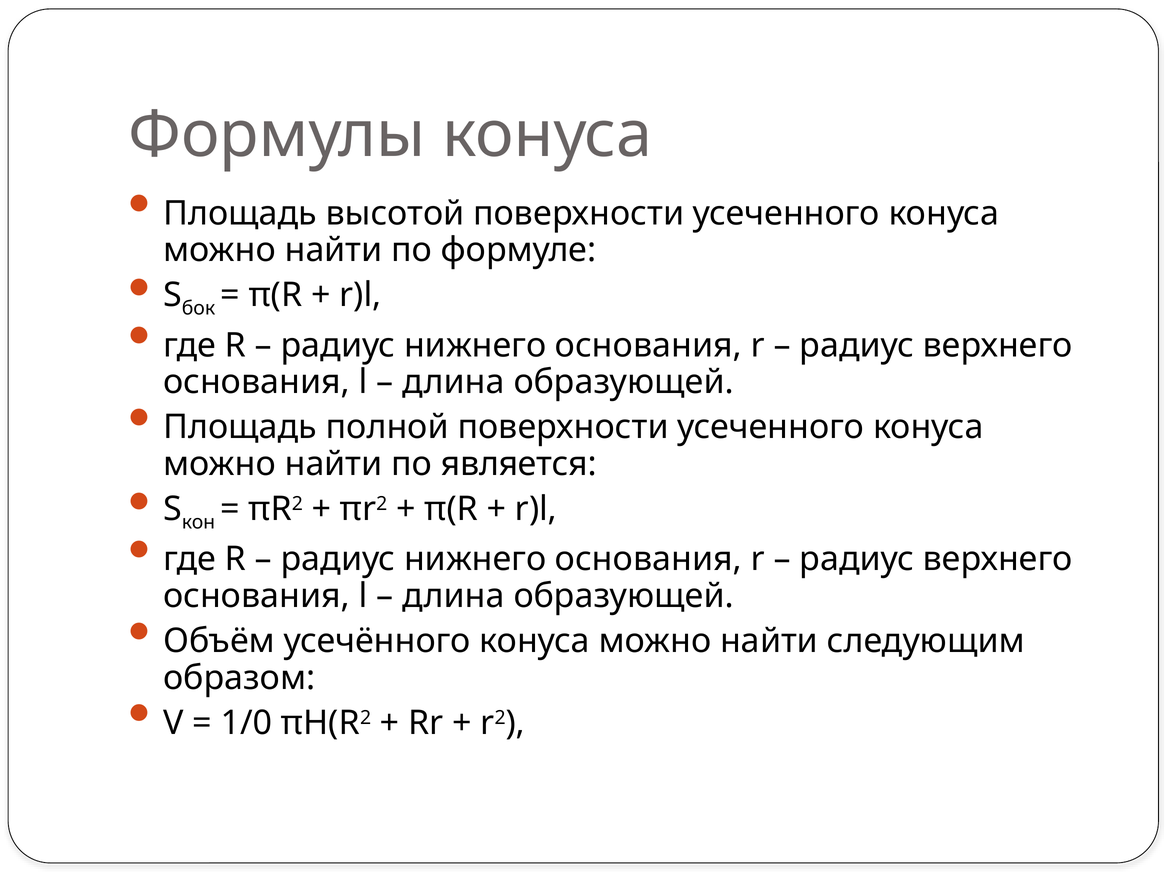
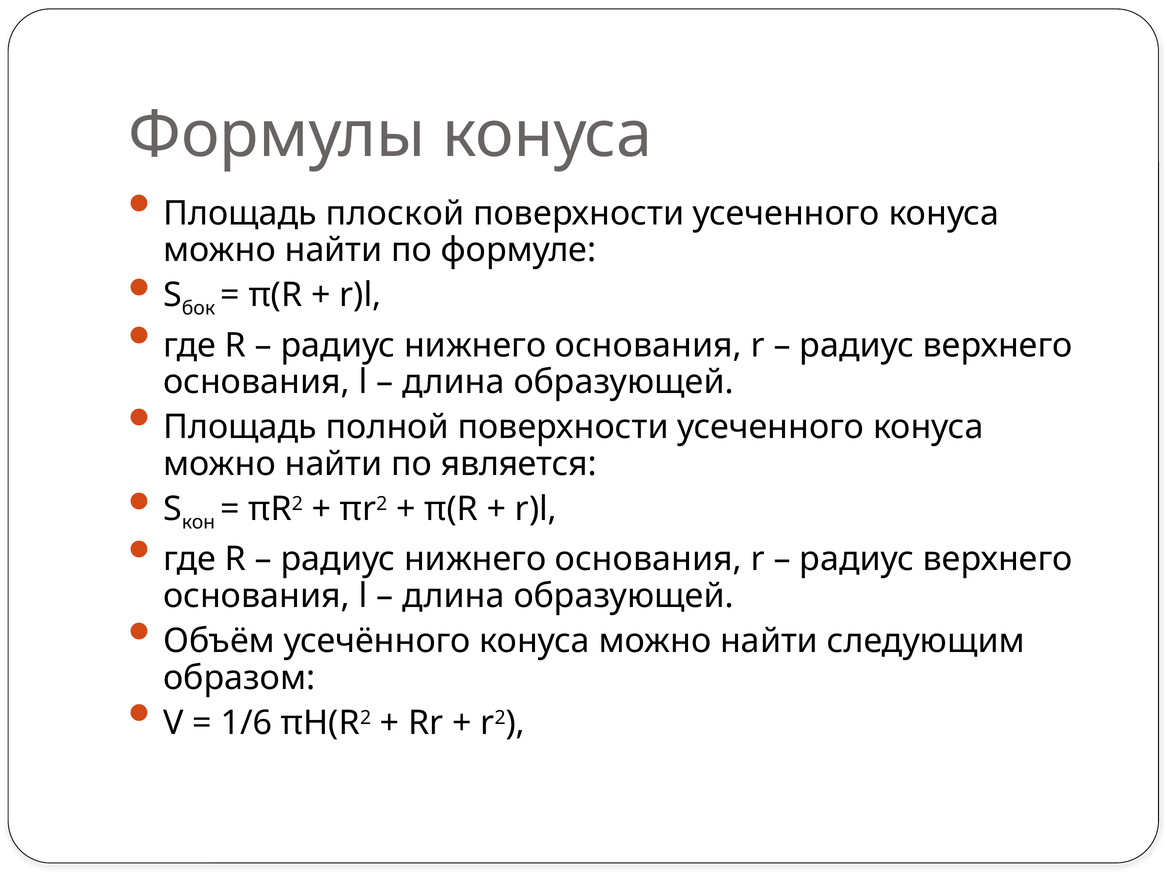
высотой: высотой -> плоской (395, 213)
1/0: 1/0 -> 1/6 (246, 723)
